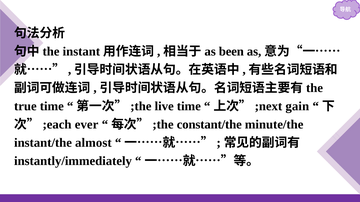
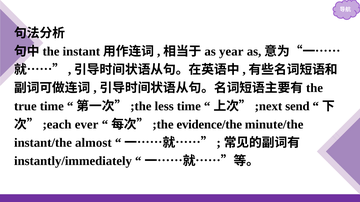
been: been -> year (231, 51)
live: live -> less (164, 106)
gain: gain -> send (297, 106)
constant/the: constant/the -> evidence/the (209, 125)
